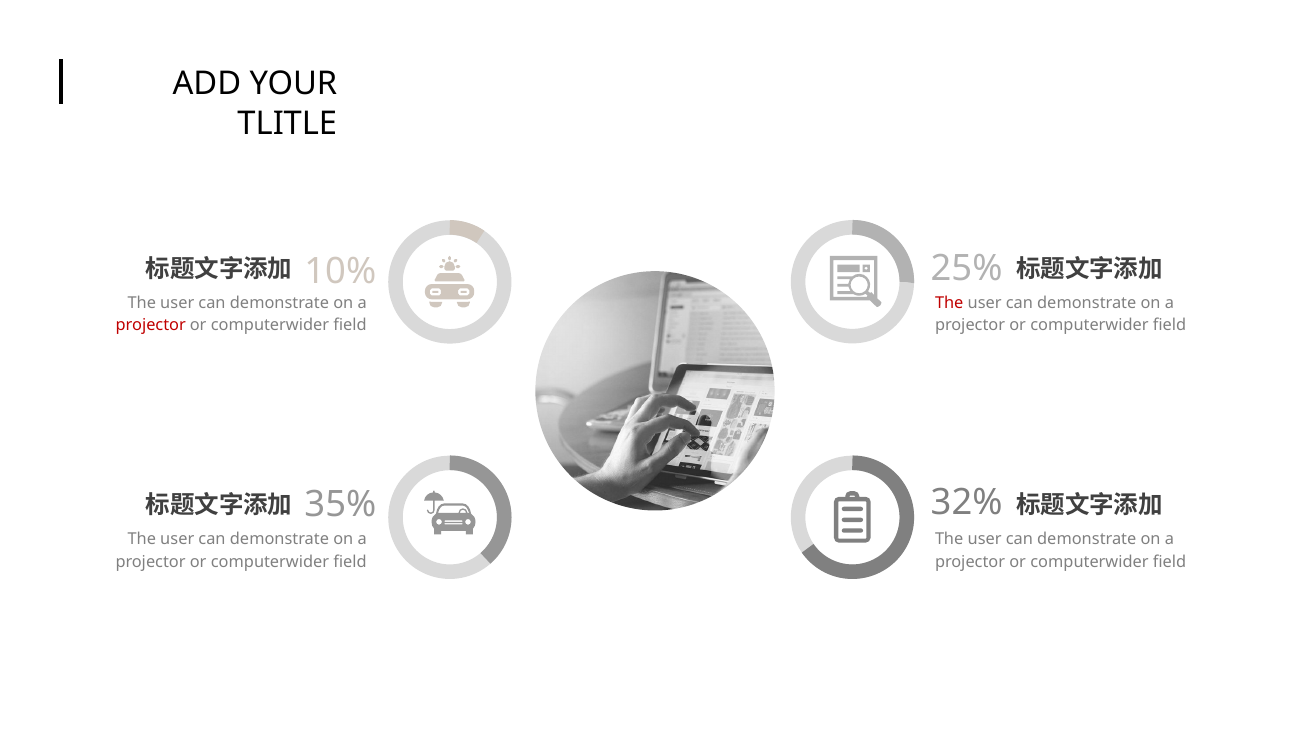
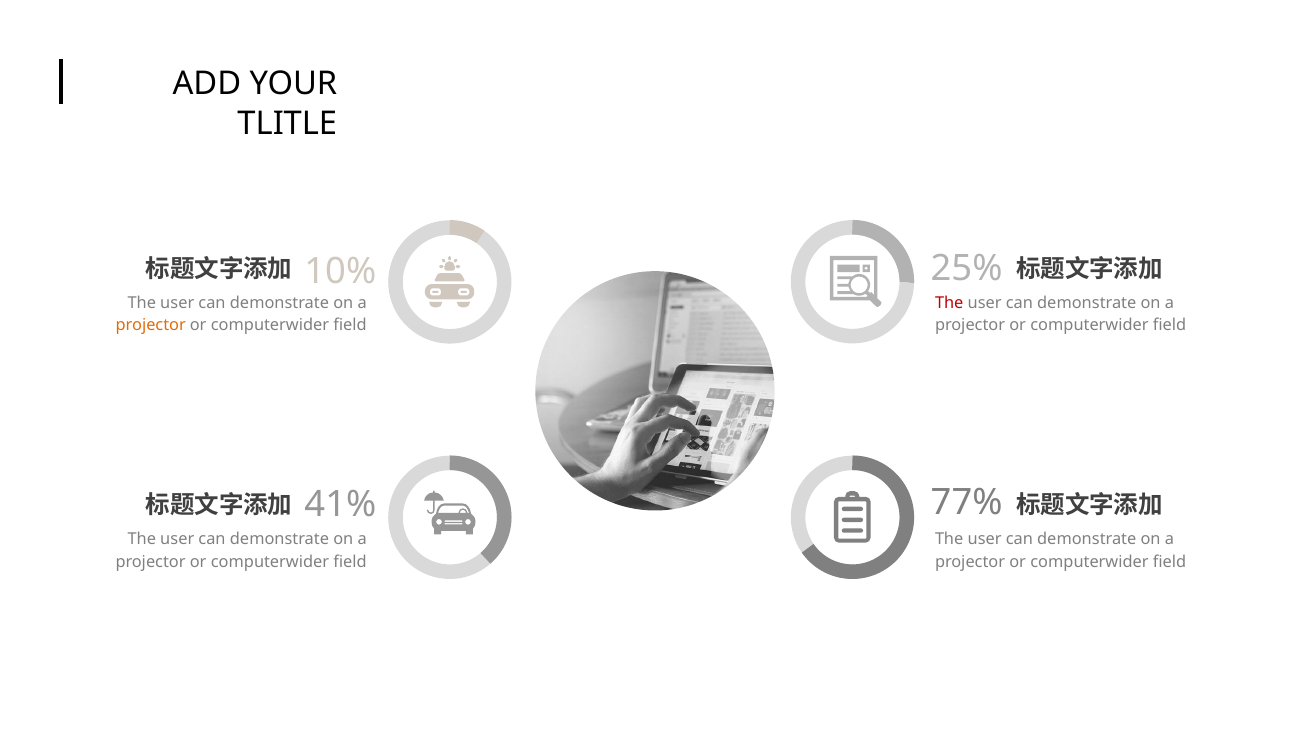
projector colour: red -> orange (151, 325)
32%: 32% -> 77% (967, 502)
35%: 35% -> 41% (340, 504)
